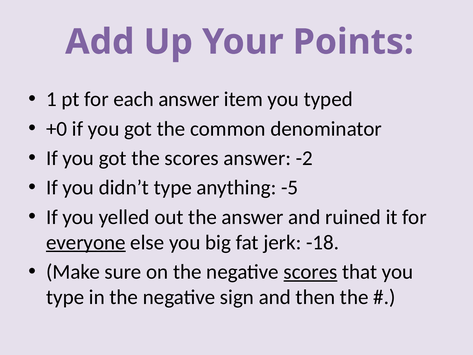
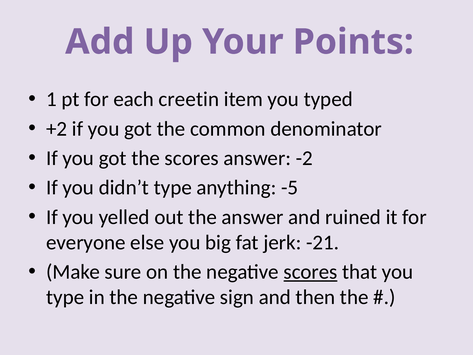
each answer: answer -> creetin (189, 99)
+0: +0 -> +2 (57, 129)
everyone underline: present -> none (86, 242)
-18: -18 -> -21 (323, 242)
